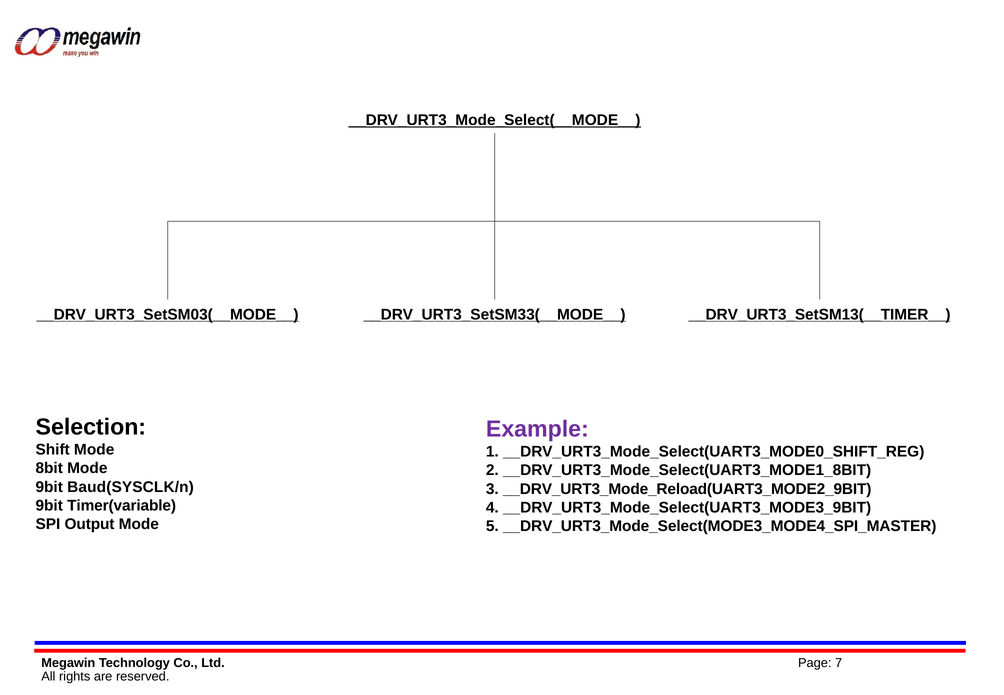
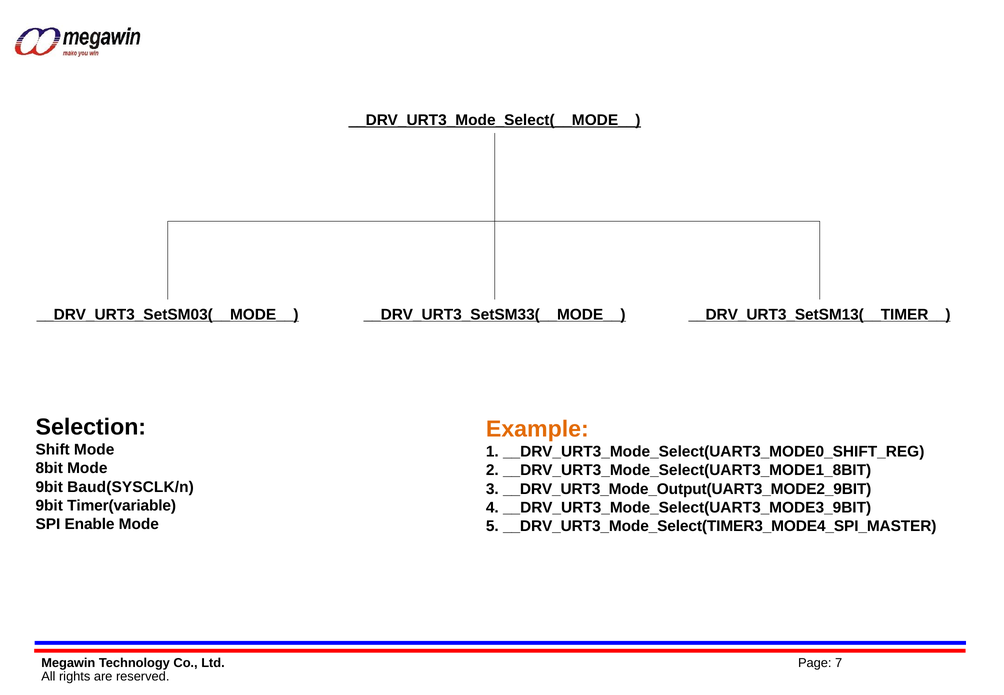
Example colour: purple -> orange (537, 429)
__DRV_URT3_Mode_Reload(UART3_MODE2_9BIT: __DRV_URT3_Mode_Reload(UART3_MODE2_9BIT -> __DRV_URT3_Mode_Output(UART3_MODE2_9BIT (687, 489)
Output: Output -> Enable (90, 524)
__DRV_URT3_Mode_Select(MODE3_MODE4_SPI_MASTER: __DRV_URT3_Mode_Select(MODE3_MODE4_SPI_MASTER -> __DRV_URT3_Mode_Select(TIMER3_MODE4_SPI_MASTER (720, 526)
